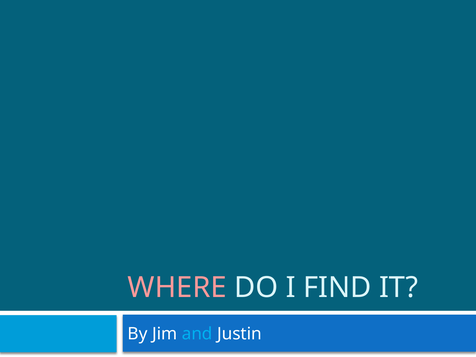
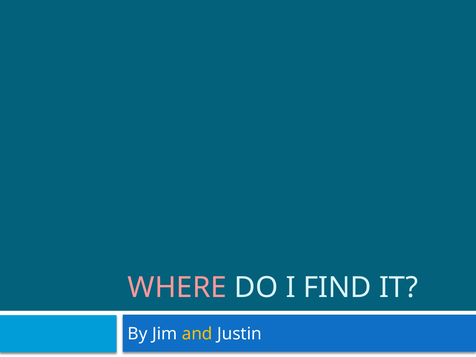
and colour: light blue -> yellow (197, 334)
